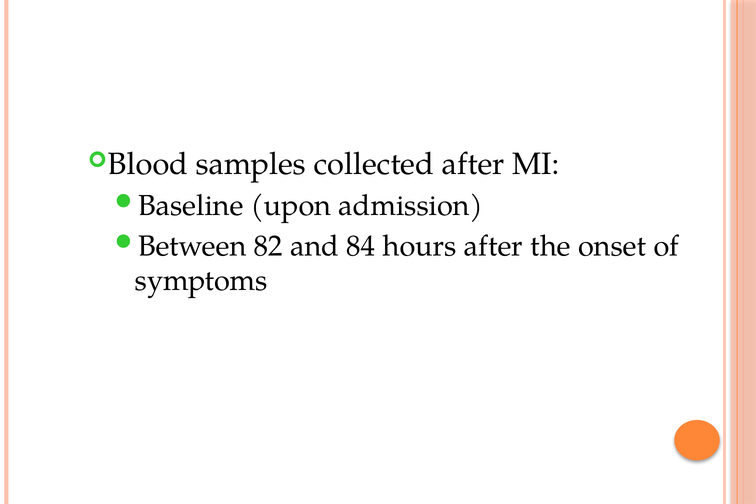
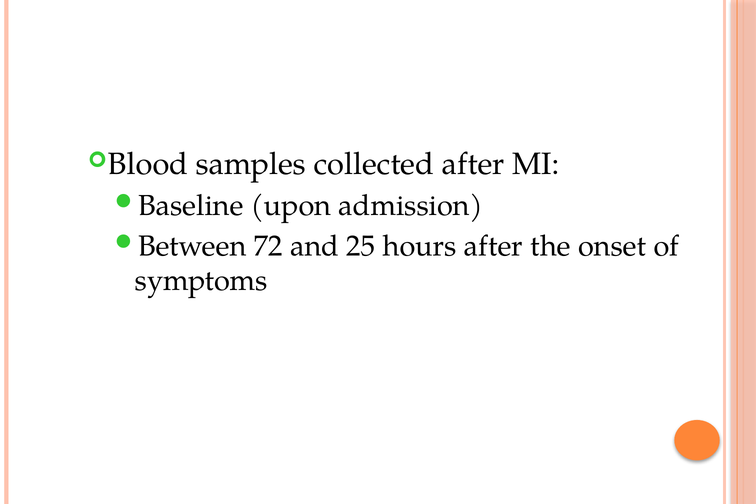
82: 82 -> 72 (268, 246)
84: 84 -> 25 (361, 246)
